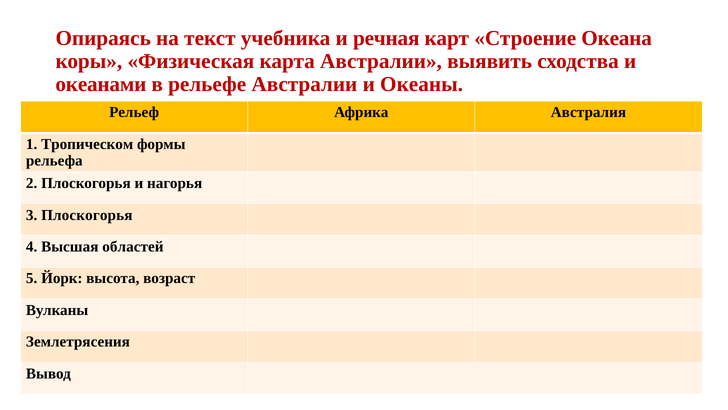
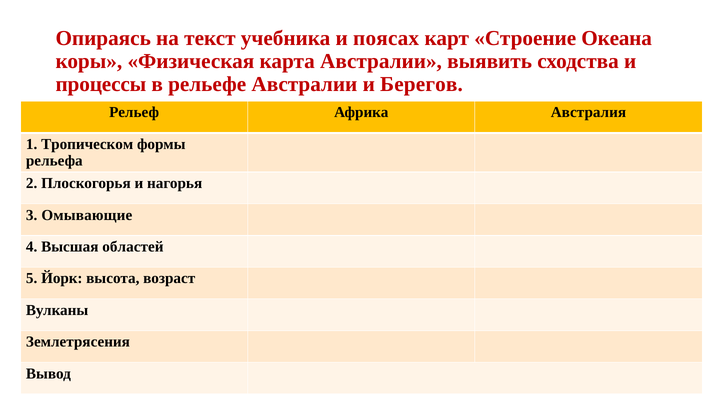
речная: речная -> поясах (386, 38)
океанами: океанами -> процессы (101, 84)
Океаны: Океаны -> Берегов (421, 84)
3 Плоскогорья: Плоскогорья -> Омывающие (87, 215)
